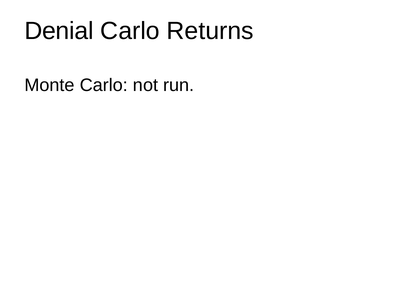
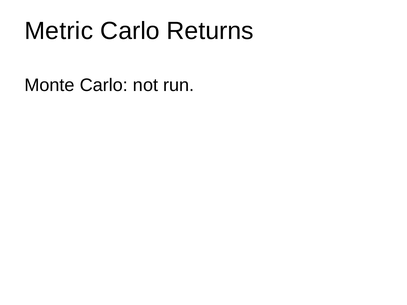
Denial: Denial -> Metric (59, 31)
